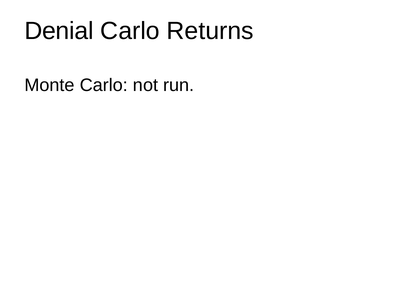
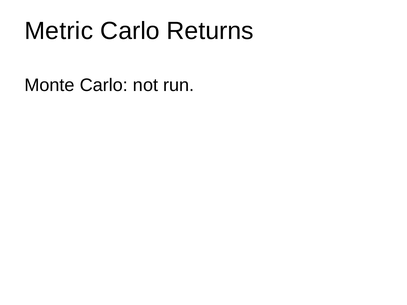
Denial: Denial -> Metric (59, 31)
